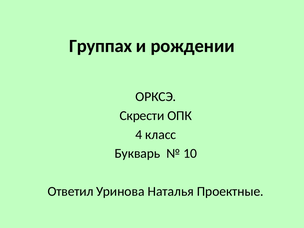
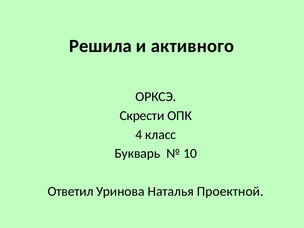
Группах: Группах -> Решила (101, 46)
рождении: рождении -> активного (192, 46)
Проектные: Проектные -> Проектной (230, 191)
